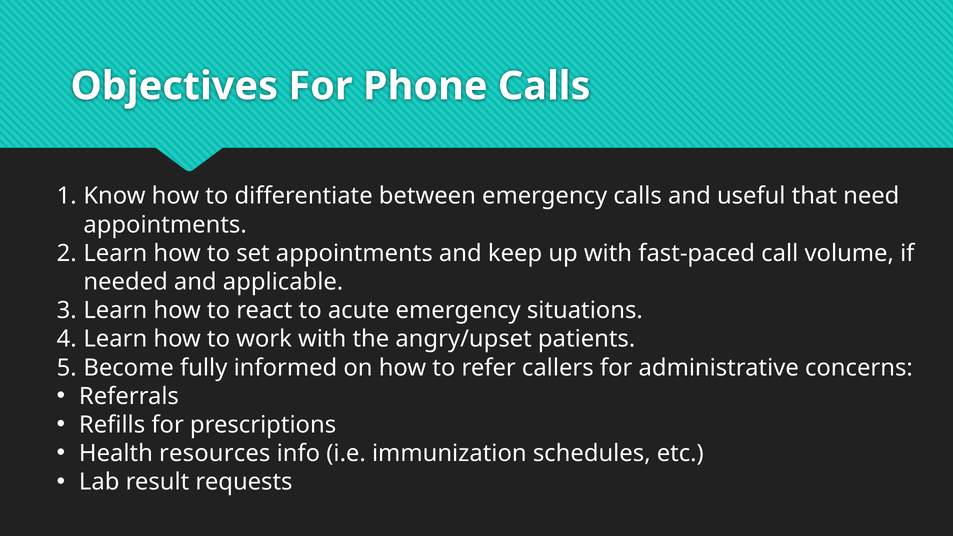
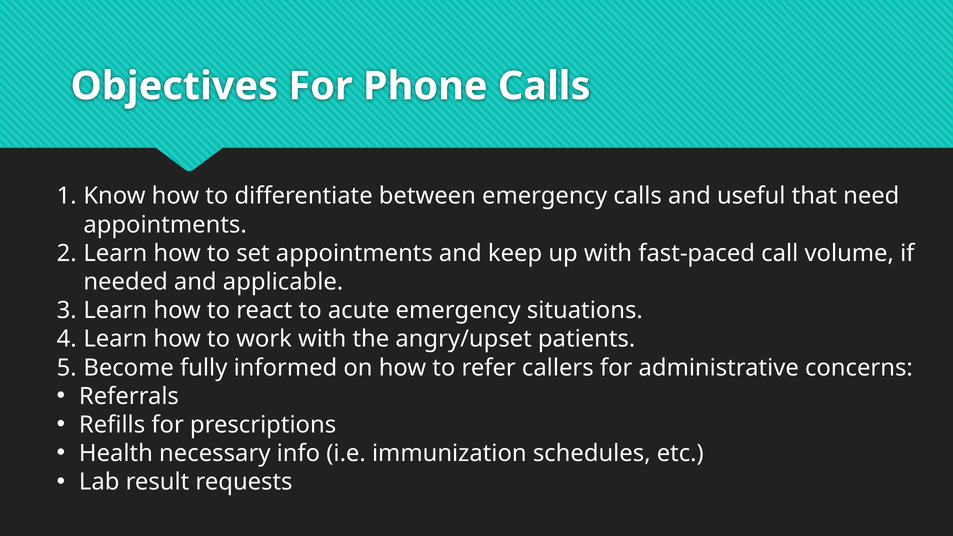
resources: resources -> necessary (215, 453)
